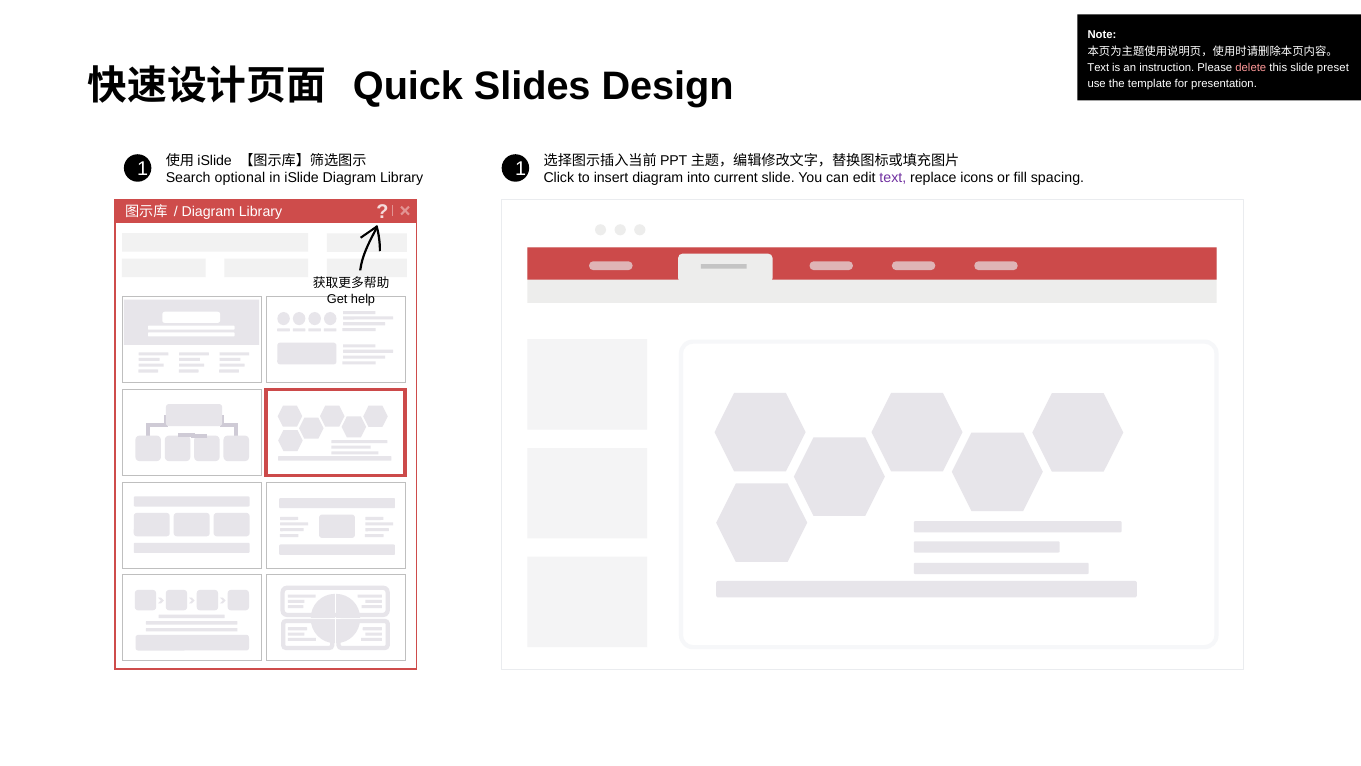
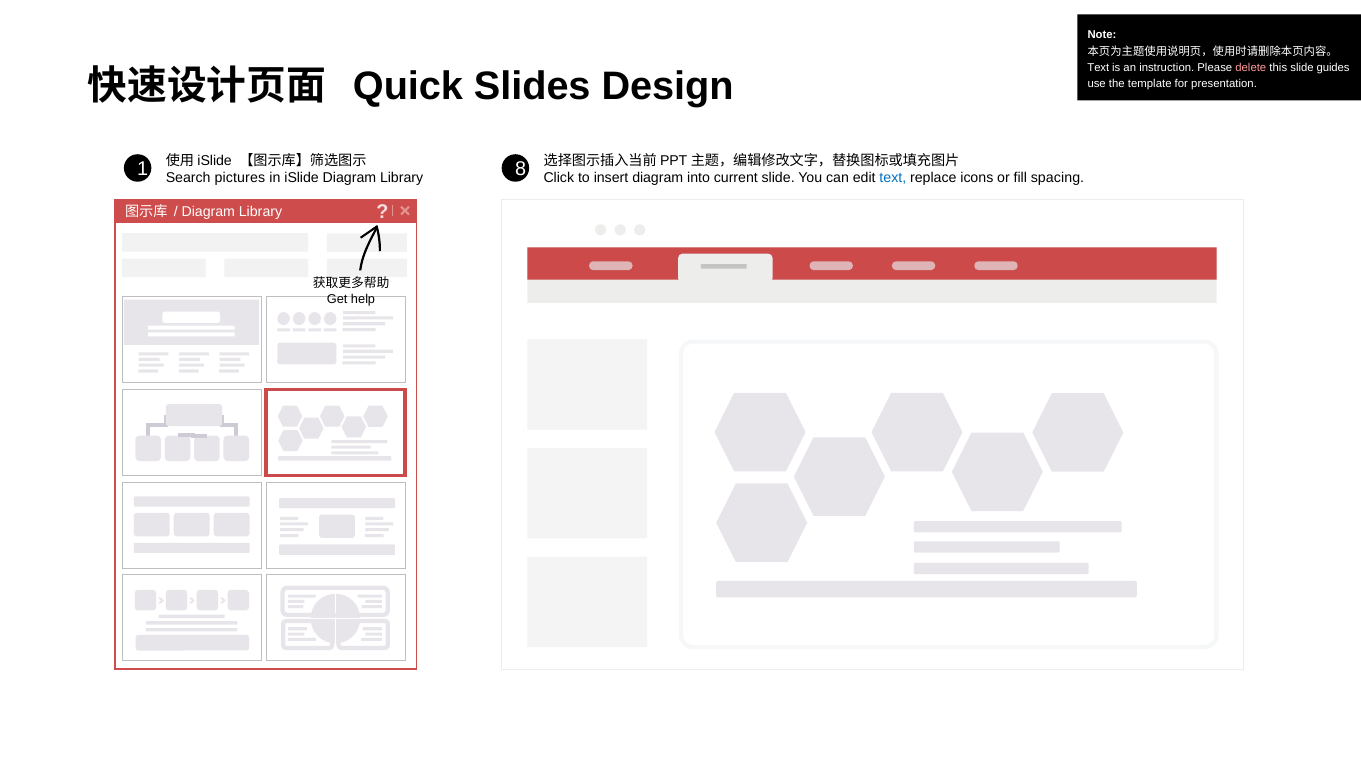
preset: preset -> guides (1333, 68)
1 1: 1 -> 8 (521, 169)
optional: optional -> pictures (240, 177)
text colour: purple -> blue (893, 177)
